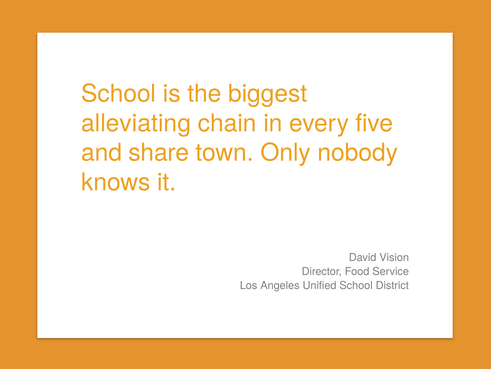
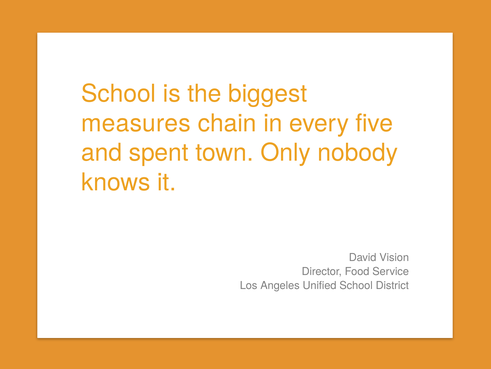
alleviating: alleviating -> measures (136, 123)
share: share -> spent (159, 152)
